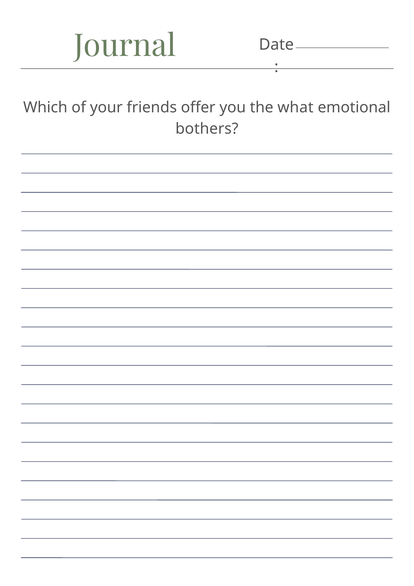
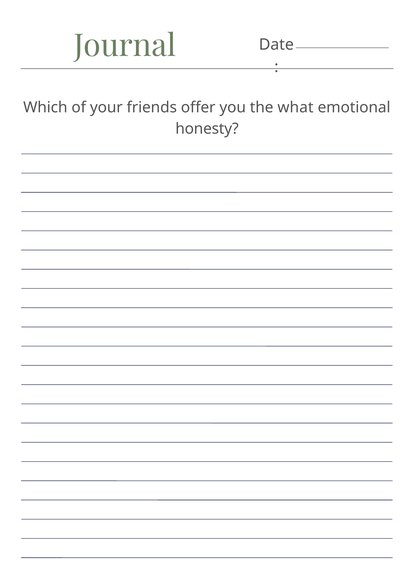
bothers: bothers -> honesty (207, 129)
